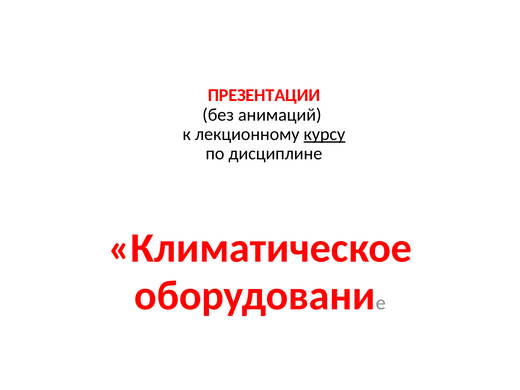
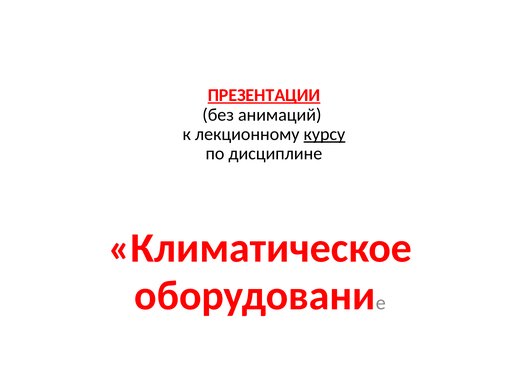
ПРЕЗЕНТАЦИИ underline: none -> present (264, 95)
